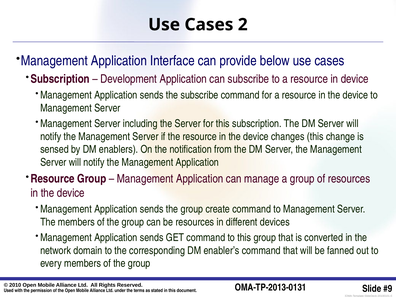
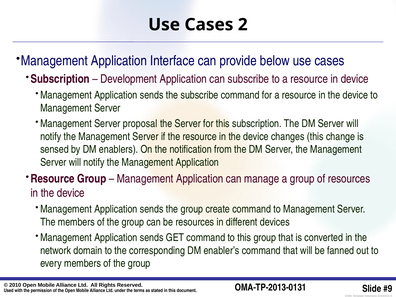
including: including -> proposal (140, 124)
